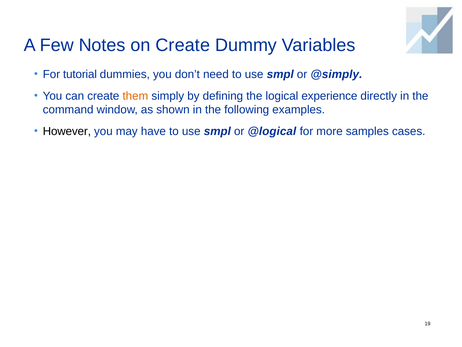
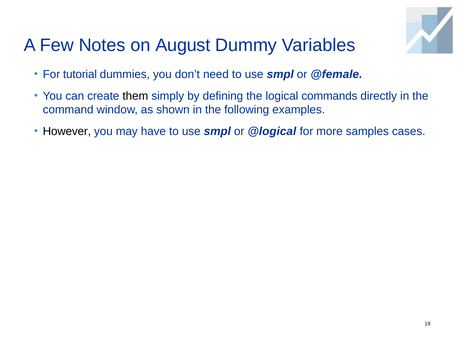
on Create: Create -> August (183, 45)
@simply: @simply -> @female (336, 74)
them colour: orange -> black (135, 96)
experience: experience -> commands (329, 96)
